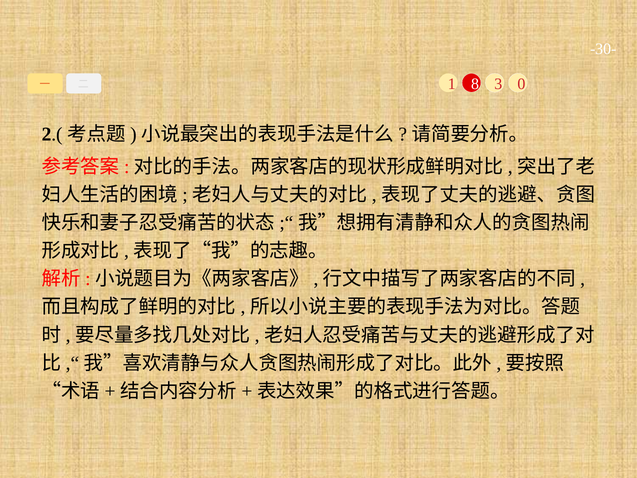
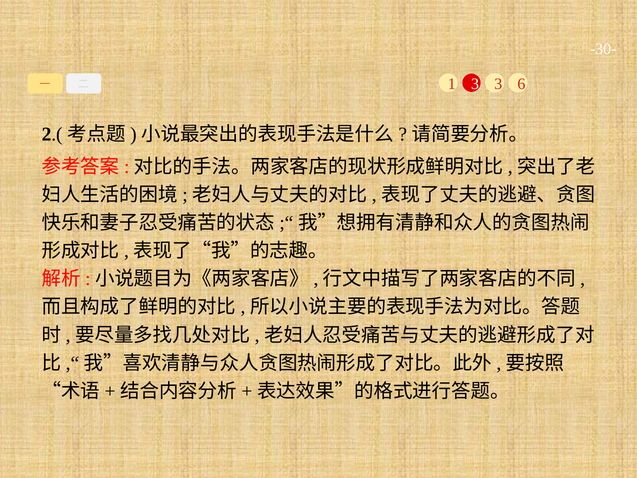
1 8: 8 -> 3 (475, 84)
0: 0 -> 6 (521, 84)
